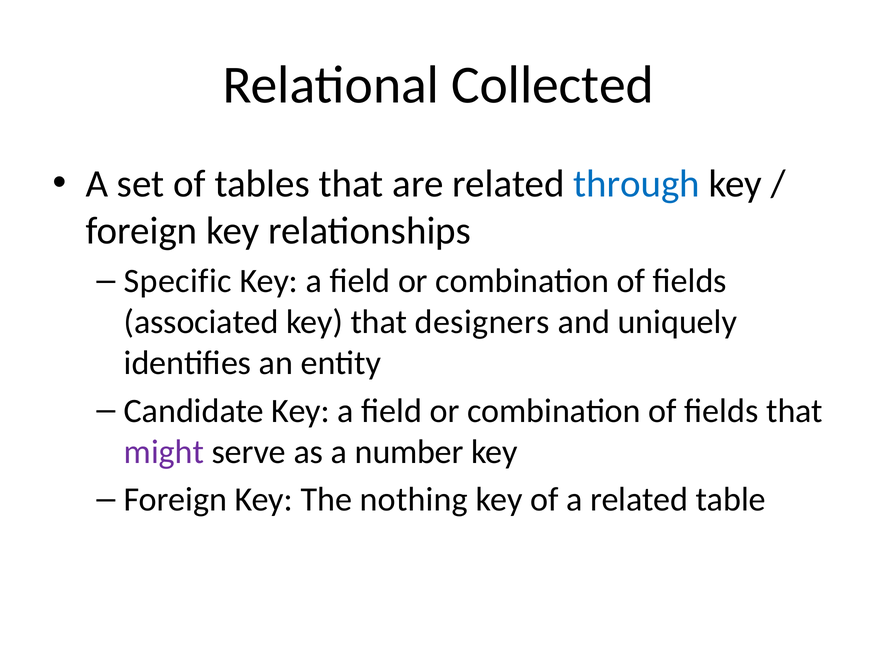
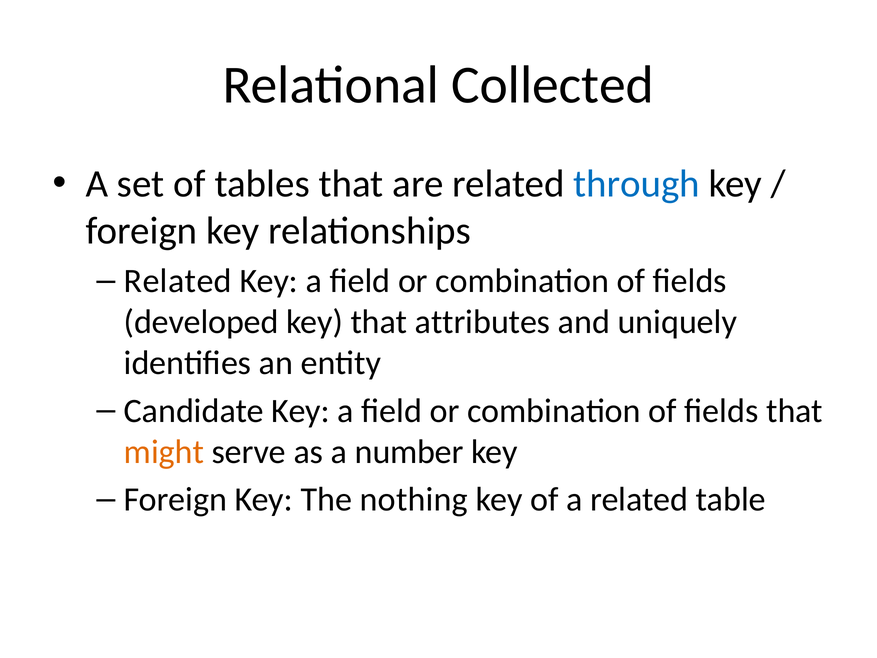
Specific: Specific -> Related (178, 281)
associated: associated -> developed (201, 322)
designers: designers -> attributes (483, 322)
might colour: purple -> orange (164, 452)
